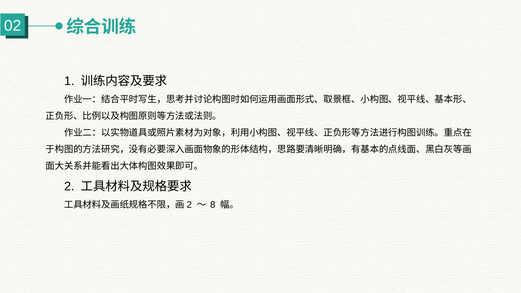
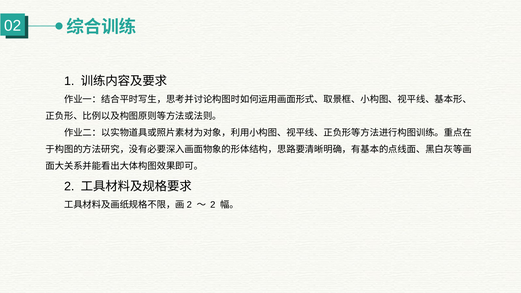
8: 8 -> 2 (213, 205)
